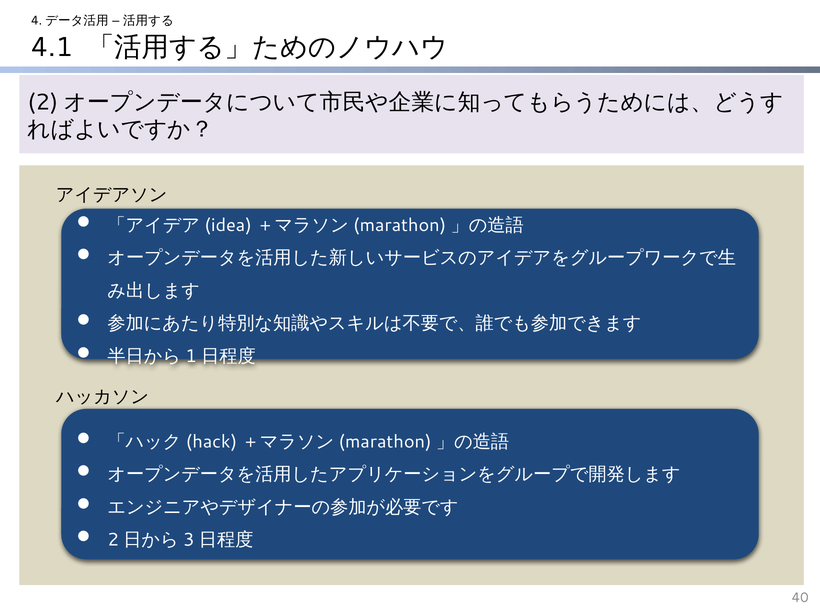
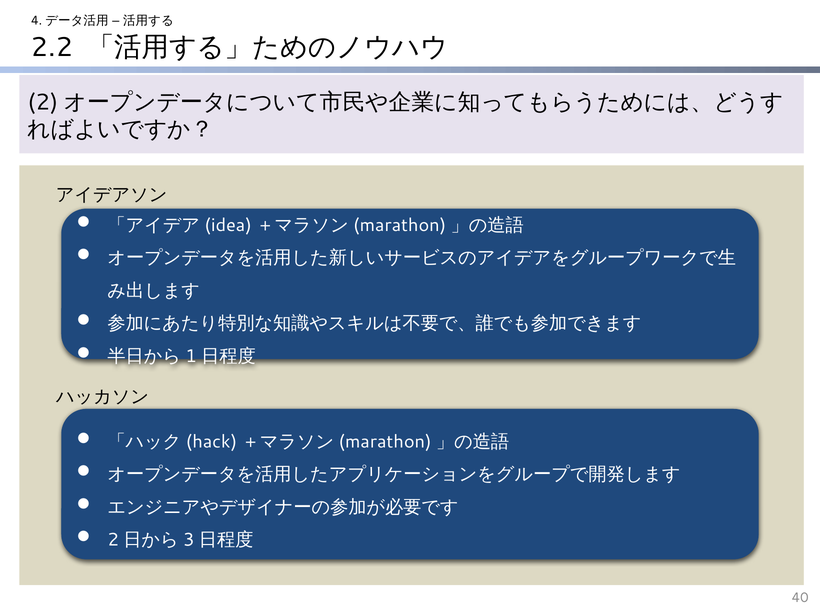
4.1: 4.1 -> 2.2 (52, 47)
